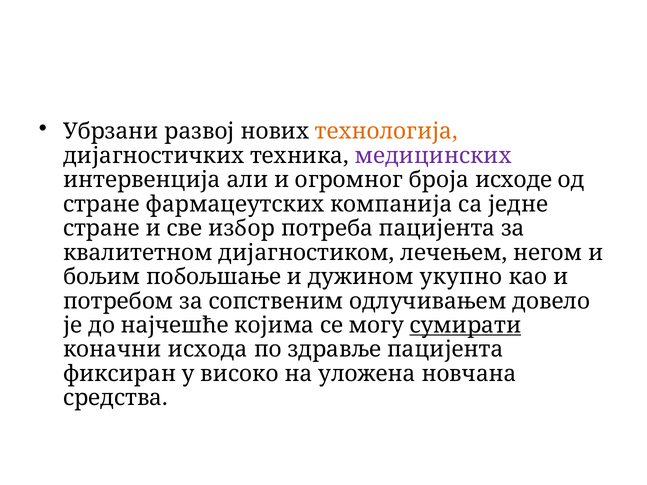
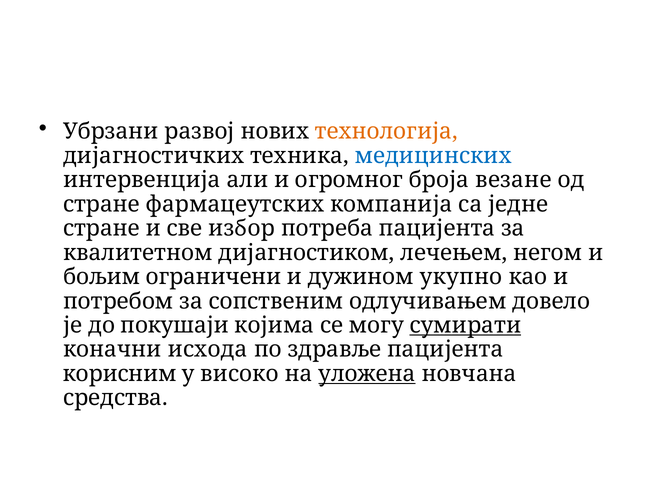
медицинских colour: purple -> blue (433, 156)
исходе: исходе -> везане (513, 180)
побољшање: побољшање -> ограничени (214, 277)
најчешће: најчешће -> покушаји (175, 326)
фиксиран: фиксиран -> корисним (120, 374)
уложена underline: none -> present (367, 374)
